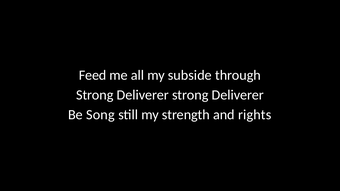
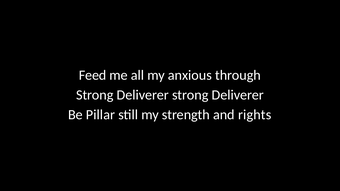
subside: subside -> anxious (190, 75)
Song: Song -> Pillar (101, 115)
